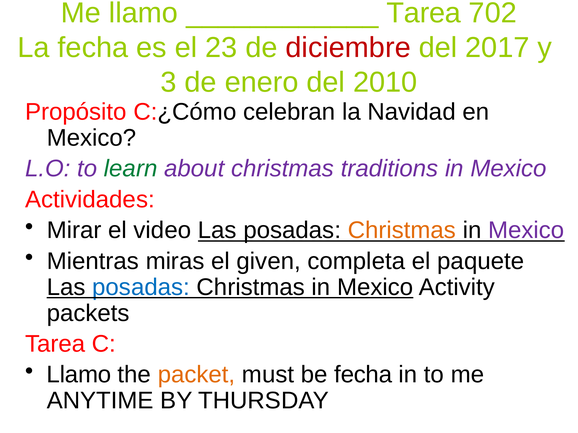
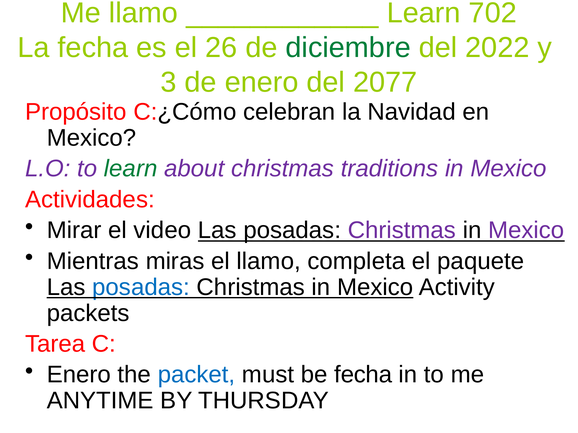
Tarea: Tarea -> Learn (424, 13)
23: 23 -> 26 (221, 48)
diciembre colour: red -> green (348, 48)
2017: 2017 -> 2022 (497, 48)
2010: 2010 -> 2077 (385, 82)
Christmas colour: orange -> purple (402, 231)
el given: given -> llamo (269, 261)
Llamo: Llamo -> Enero (79, 375)
packet colour: orange -> blue (197, 375)
